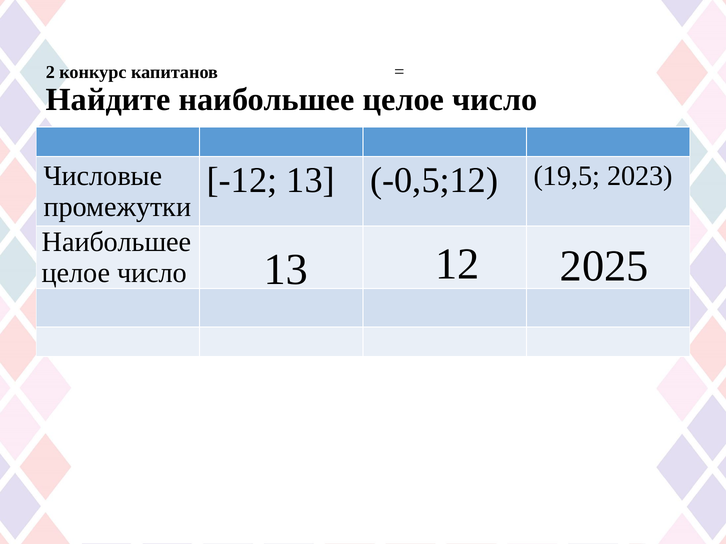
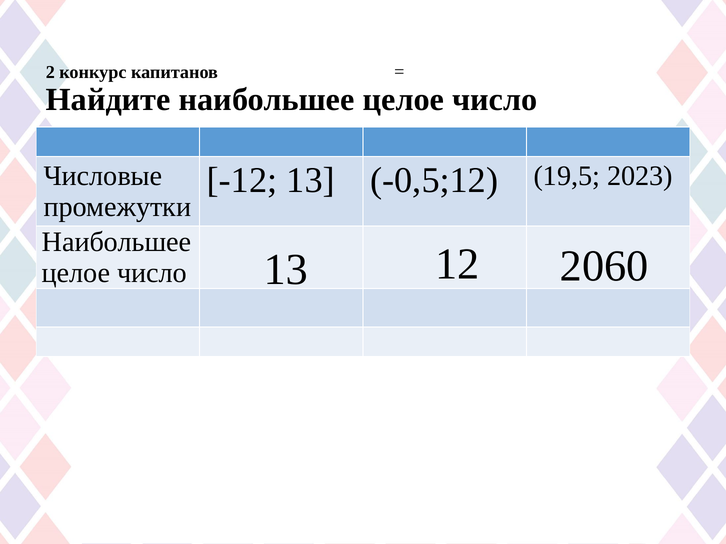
2025: 2025 -> 2060 (604, 266)
